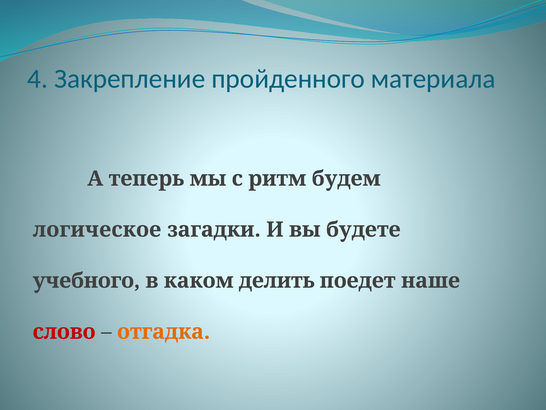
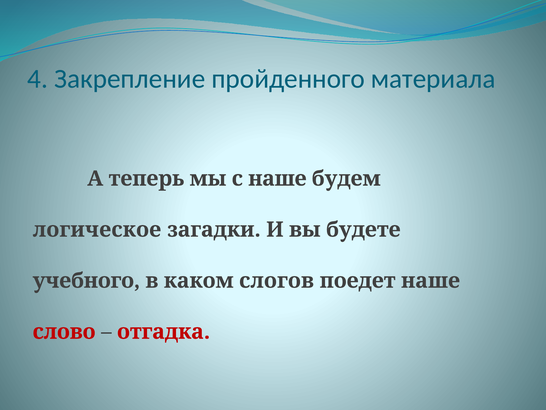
с ритм: ритм -> наше (277, 178)
делить: делить -> слогов (277, 280)
отгадка colour: orange -> red (164, 331)
